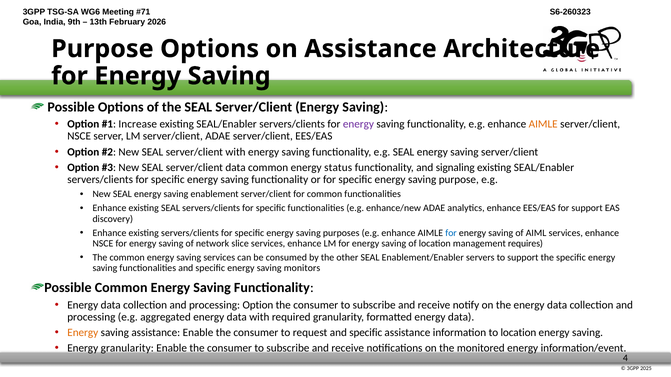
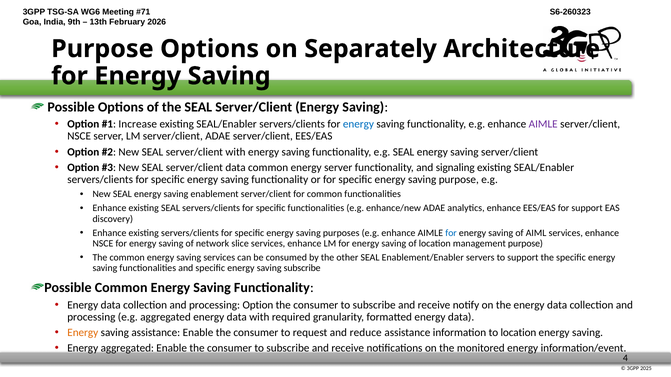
on Assistance: Assistance -> Separately (371, 49)
energy colour: purple -> blue (358, 124)
AIMLE colour: orange -> purple (543, 124)
energy status: status -> server (338, 168)
management requires: requires -> purpose (525, 244)
saving monitors: monitors -> subscribe (302, 268)
request and specific: specific -> reduce (366, 333)
Energy granularity: granularity -> aggregated (127, 348)
